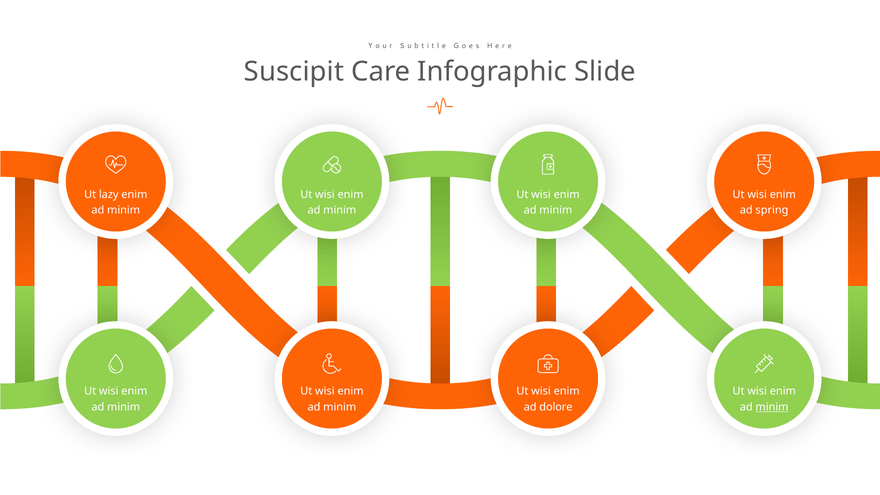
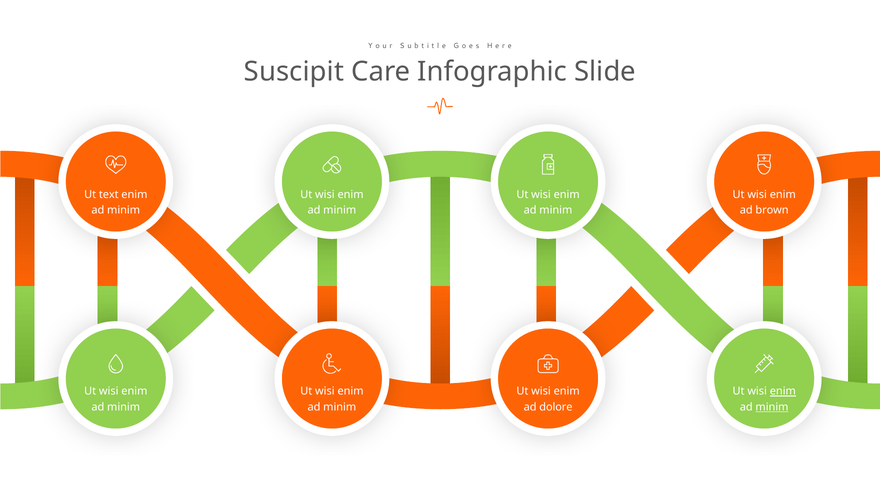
lazy: lazy -> text (109, 194)
spring: spring -> brown (772, 210)
enim underline: none -> present (783, 391)
